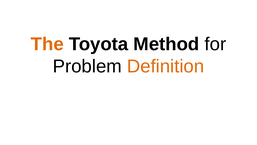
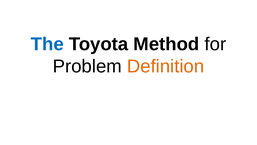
The colour: orange -> blue (47, 44)
